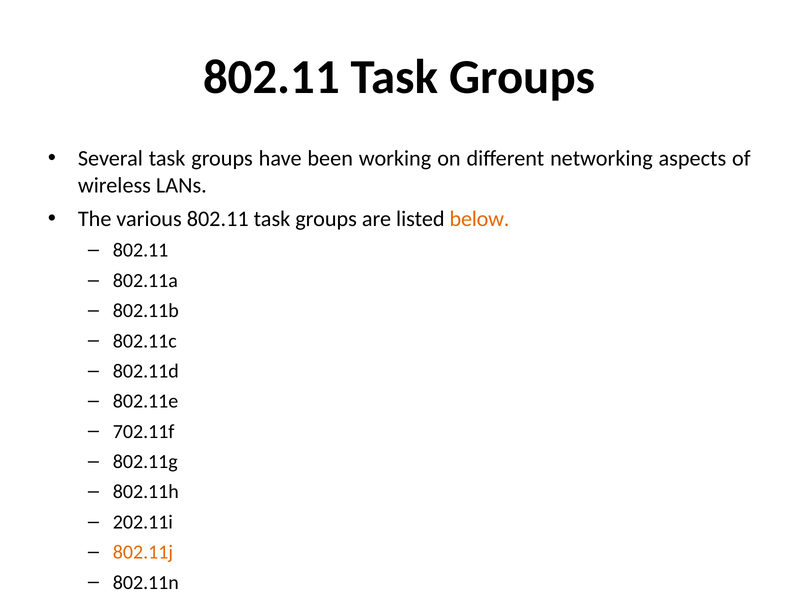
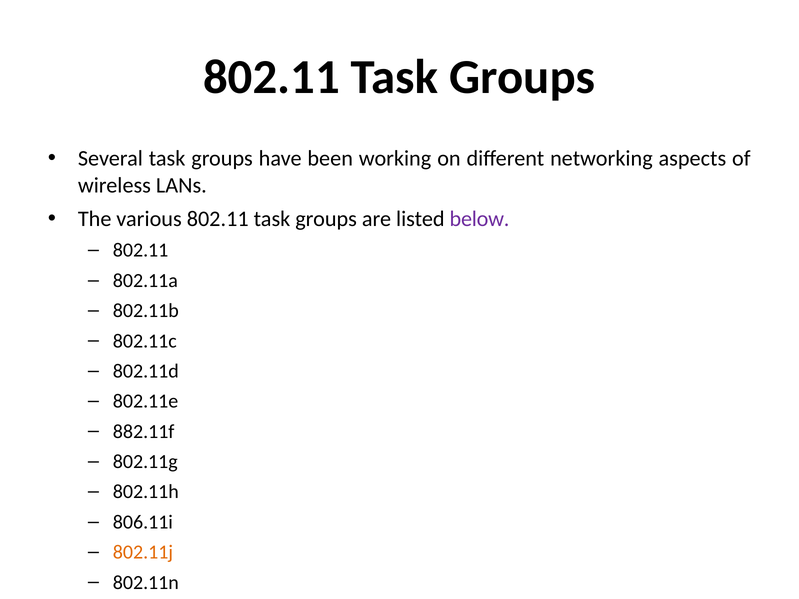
below colour: orange -> purple (480, 219)
702.11f: 702.11f -> 882.11f (144, 432)
202.11i: 202.11i -> 806.11i (143, 522)
